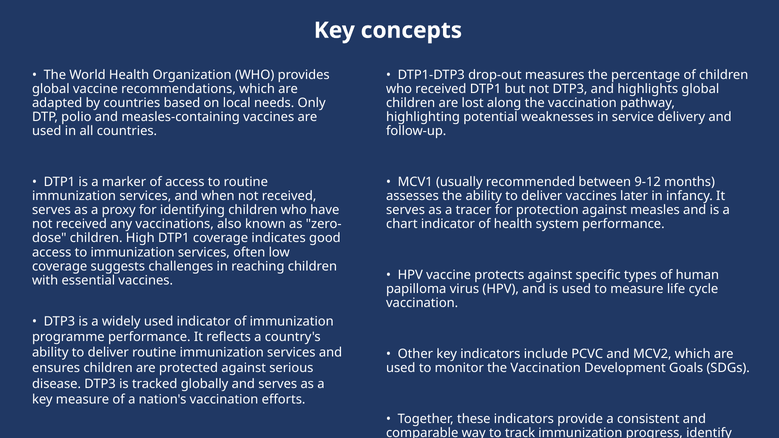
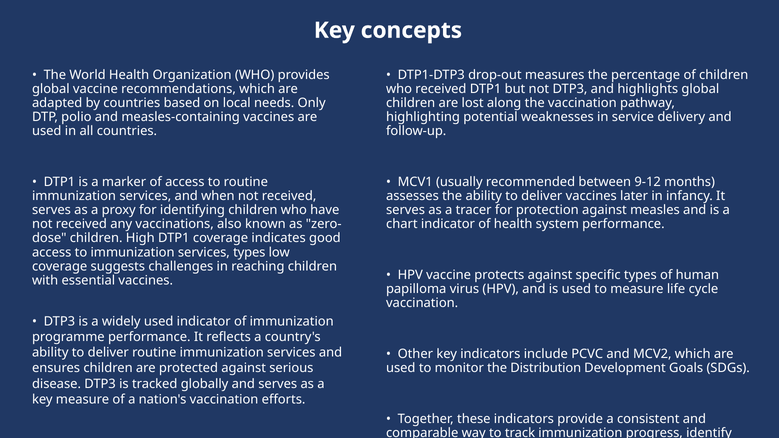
services often: often -> types (249, 252)
monitor the Vaccination: Vaccination -> Distribution (546, 368)
